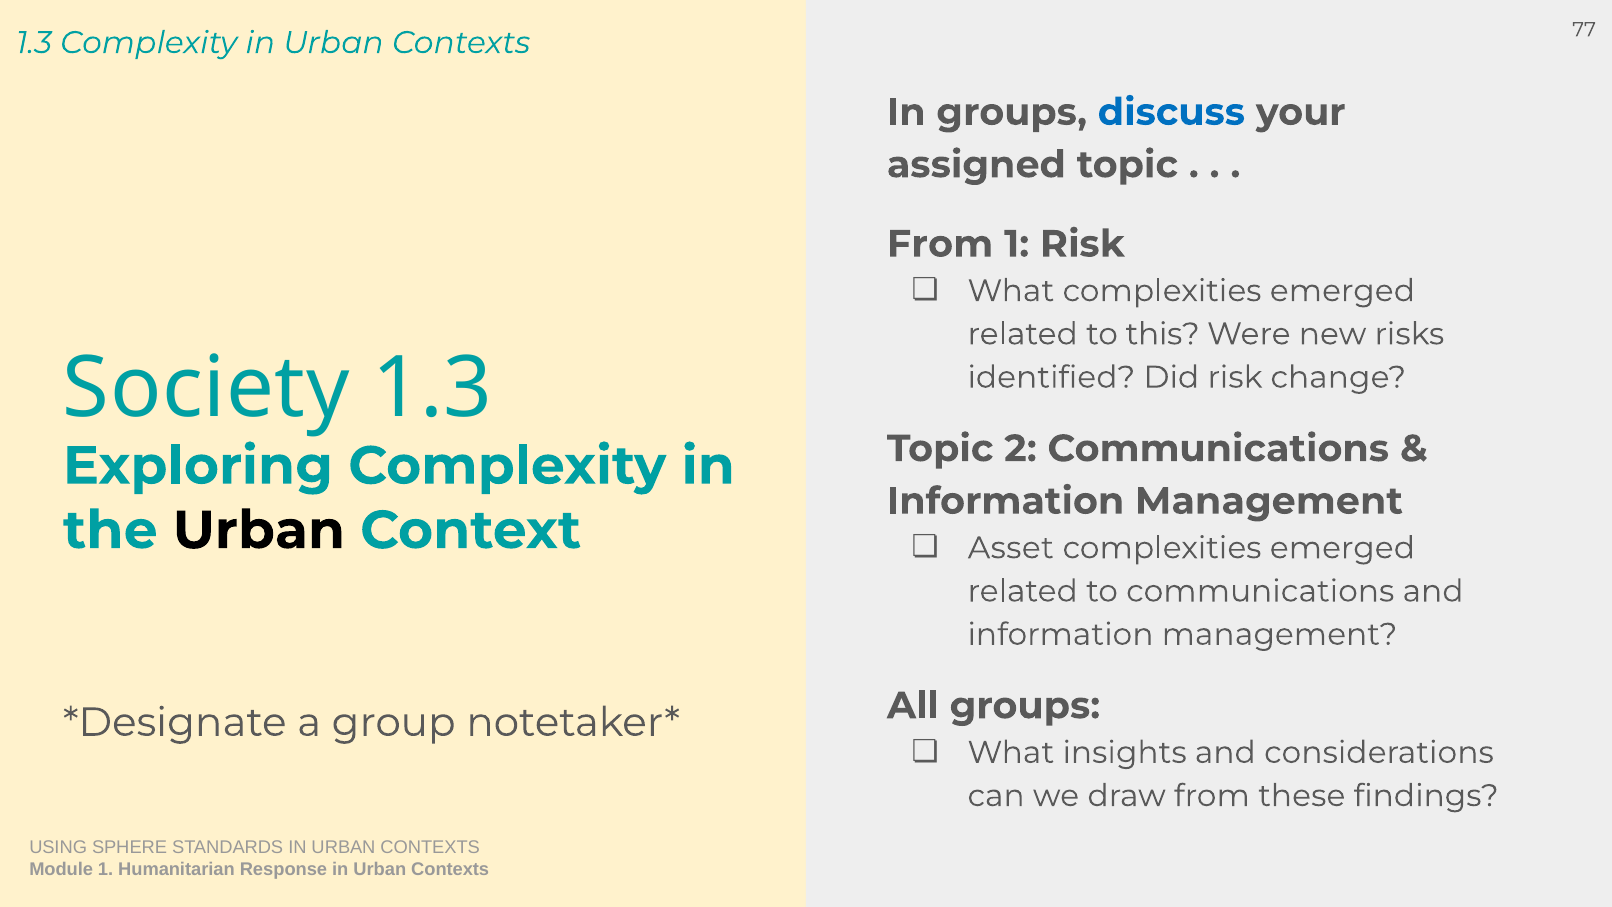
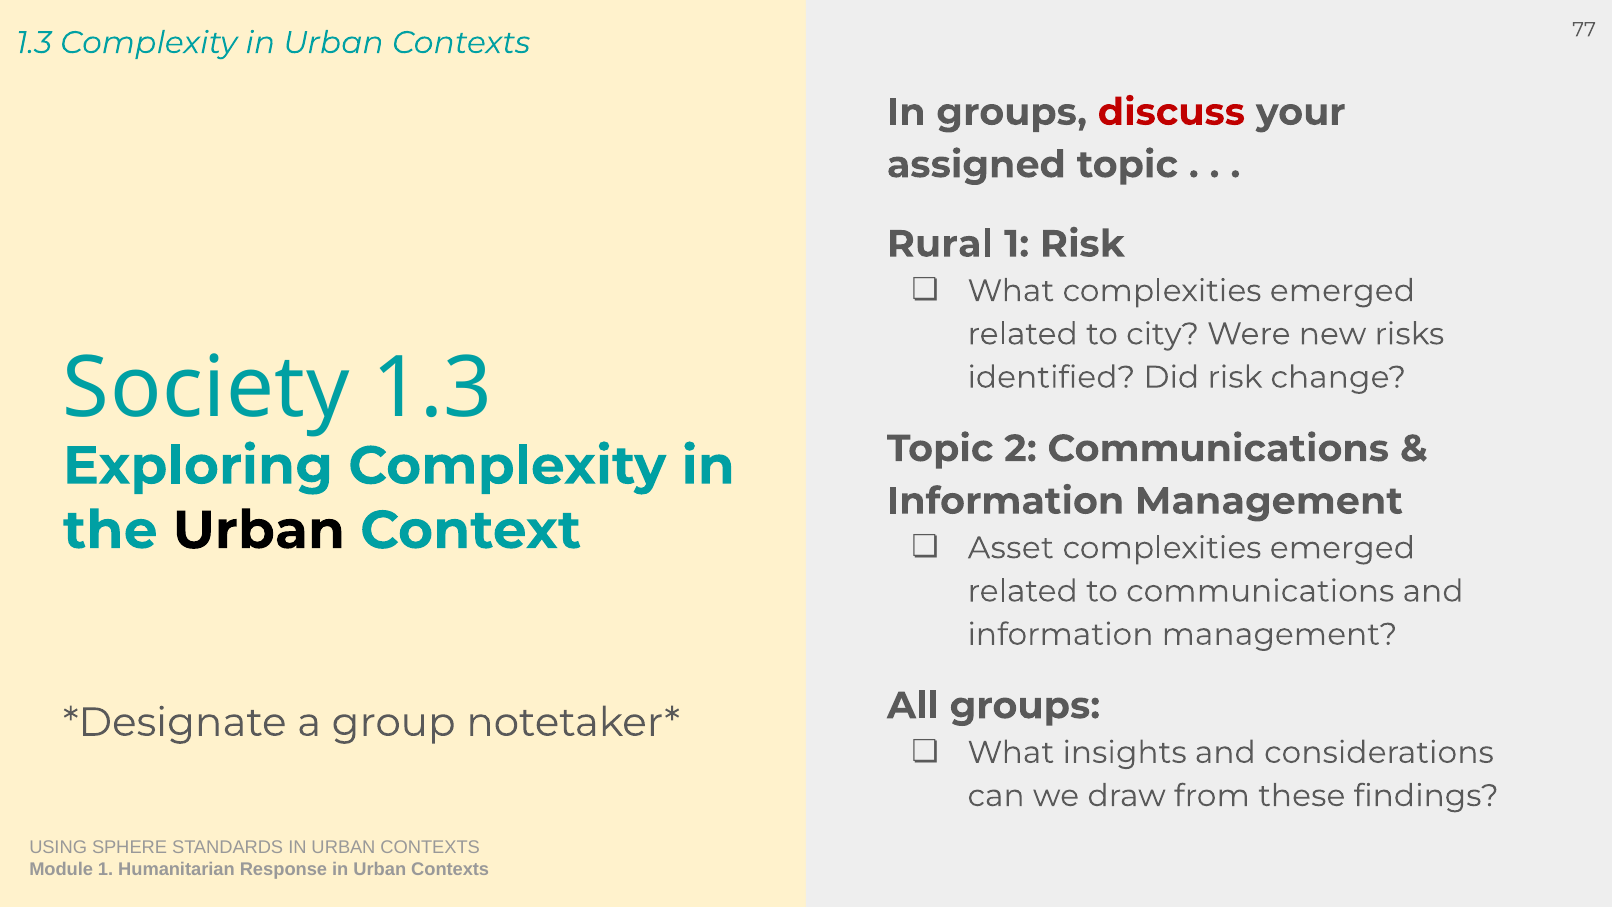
discuss colour: blue -> red (1171, 112)
From: From -> Rural (940, 244)
this: this -> city (1163, 334)
